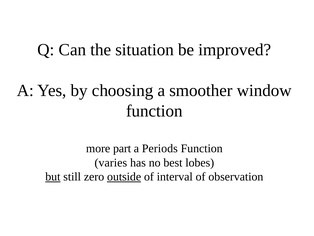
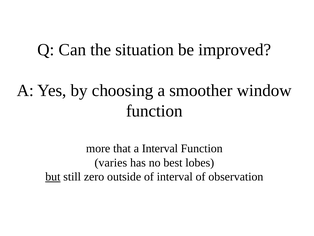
part: part -> that (122, 148)
a Periods: Periods -> Interval (160, 148)
outside underline: present -> none (124, 176)
